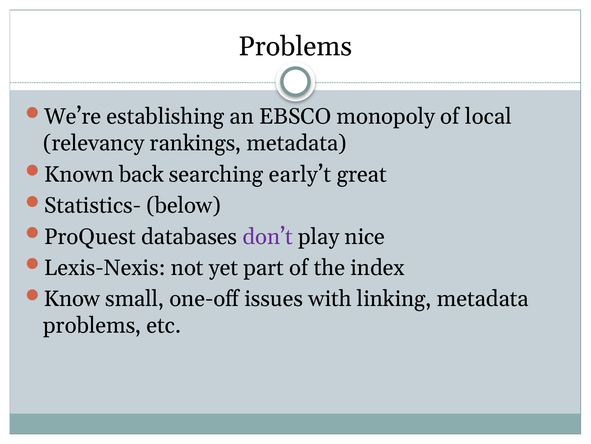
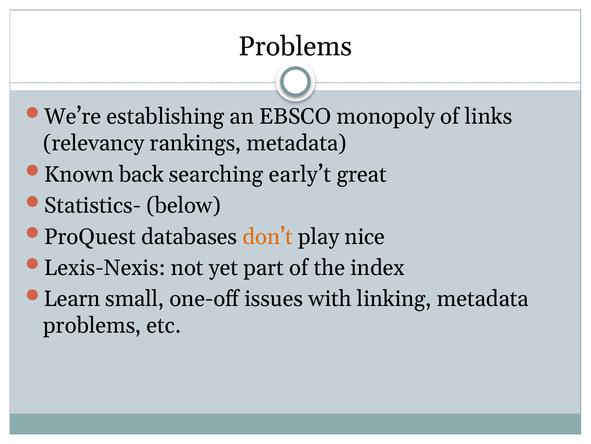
local: local -> links (489, 116)
don’t colour: purple -> orange (268, 236)
Know: Know -> Learn (72, 298)
